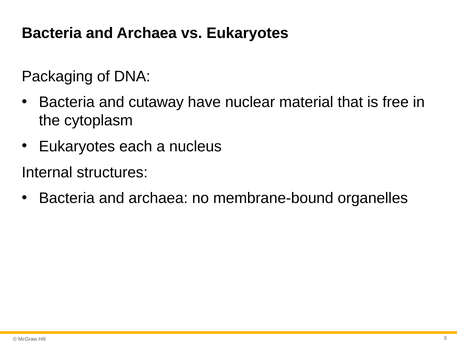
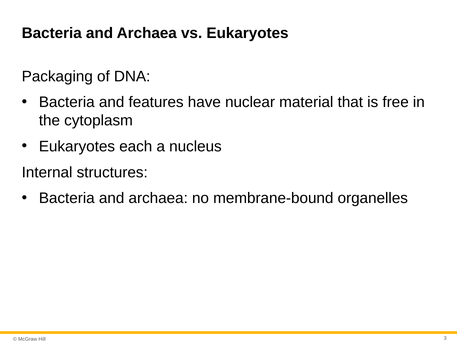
cutaway: cutaway -> features (156, 102)
